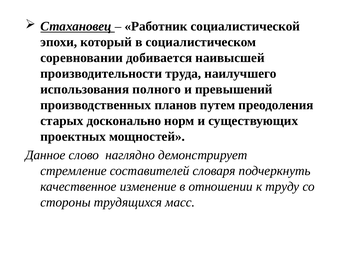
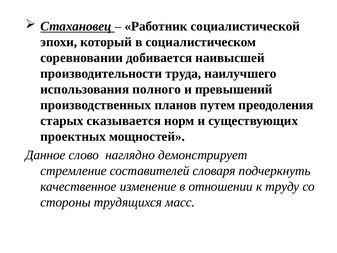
досконально: досконально -> сказывается (124, 121)
